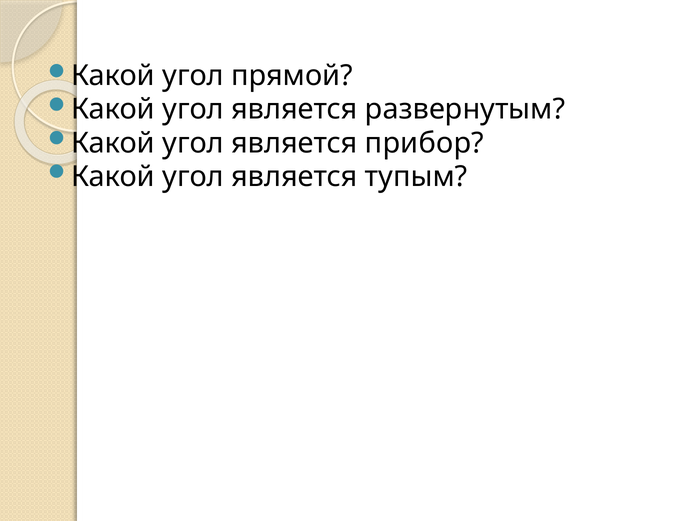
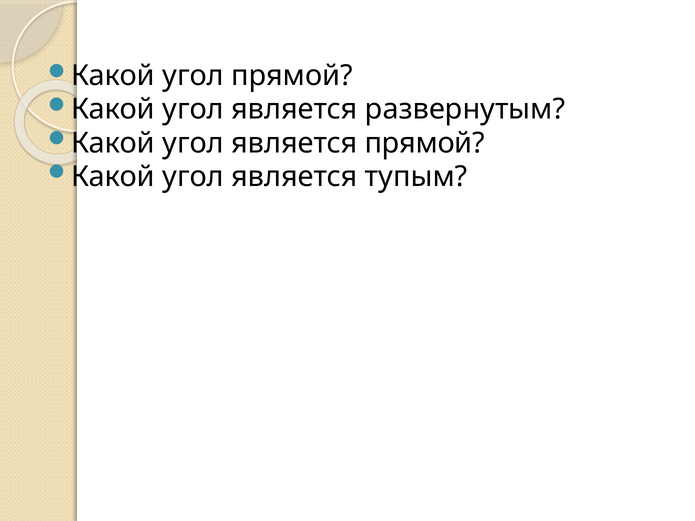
является прибор: прибор -> прямой (425, 143)
